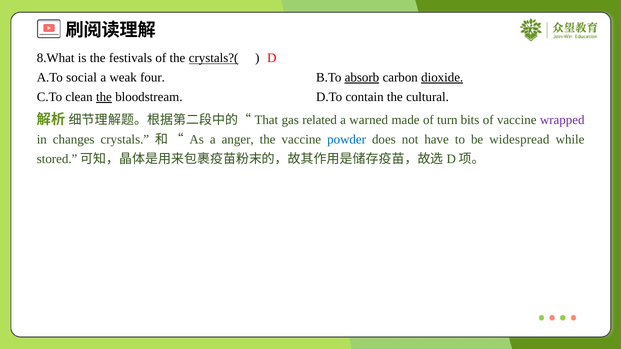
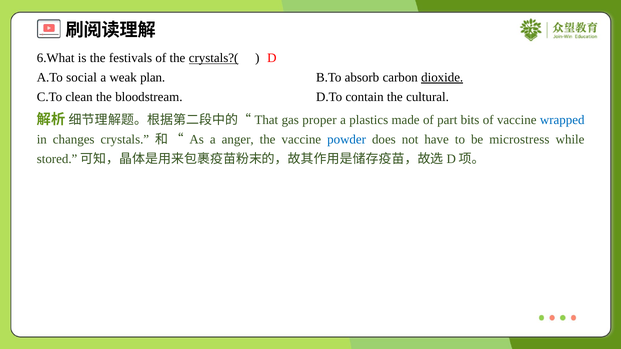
8.What: 8.What -> 6.What (56, 58)
four: four -> plan (153, 78)
absorb underline: present -> none (362, 78)
the underline: present -> none (104, 97)
related: related -> proper (319, 120)
warned: warned -> plastics (369, 120)
turn: turn -> part (447, 120)
wrapped colour: purple -> blue (562, 120)
widespread: widespread -> microstress (519, 140)
